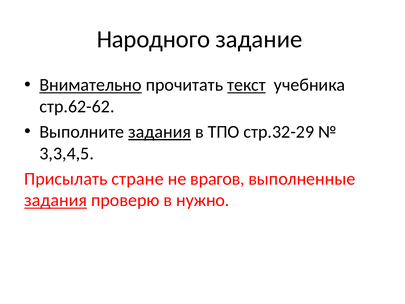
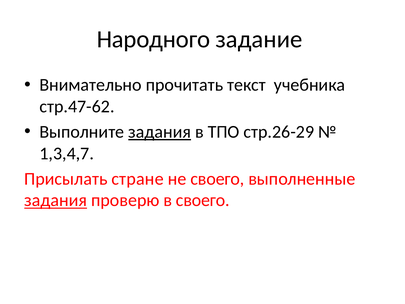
Внимательно underline: present -> none (91, 85)
текст underline: present -> none (247, 85)
стр.62-62: стр.62-62 -> стр.47-62 (77, 107)
стр.32-29: стр.32-29 -> стр.26-29 (279, 132)
3,3,4,5: 3,3,4,5 -> 1,3,4,7 (67, 153)
не врагов: врагов -> своего (217, 179)
в нужно: нужно -> своего (203, 200)
